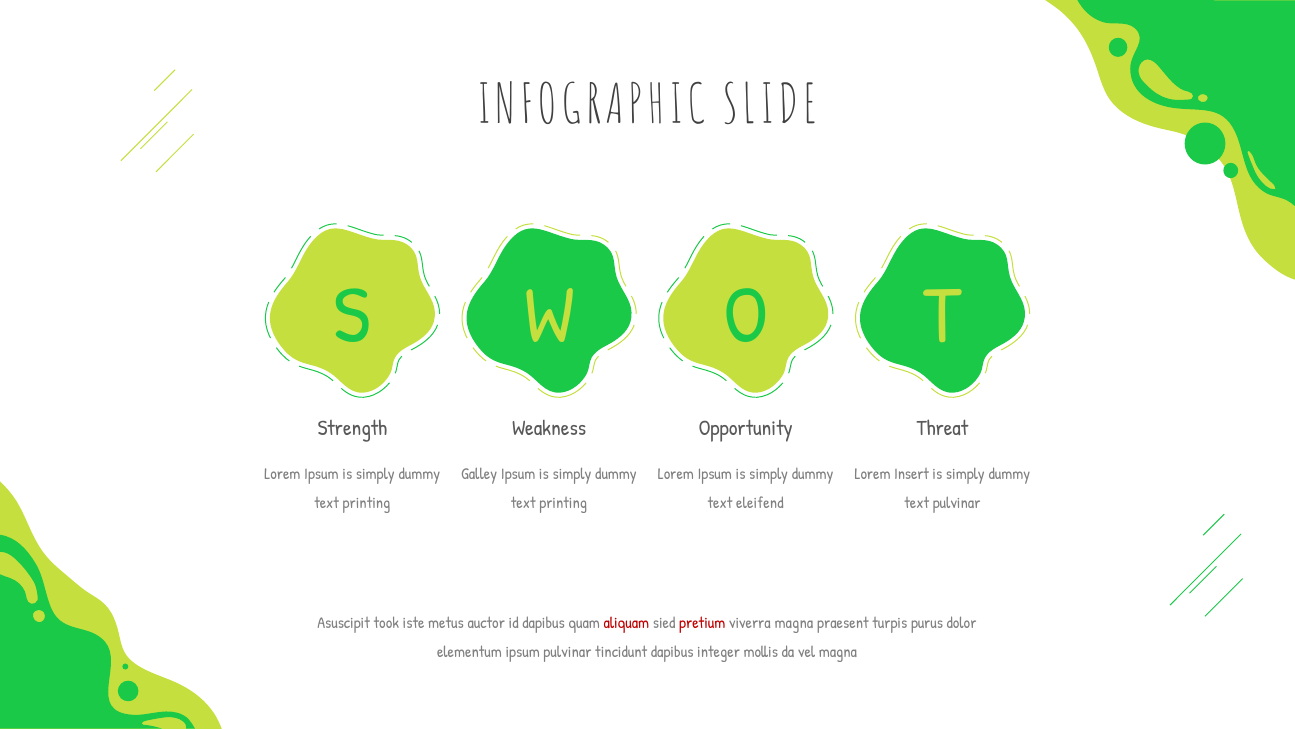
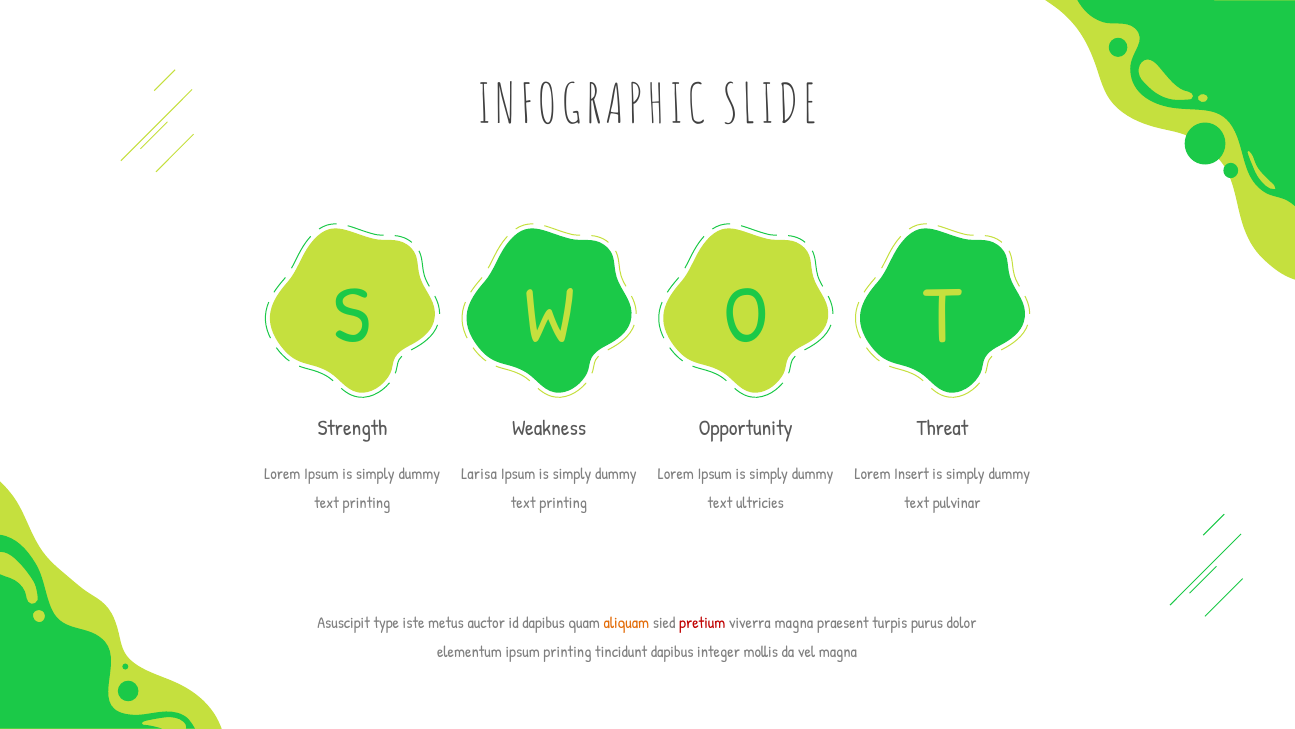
Galley: Galley -> Larisa (479, 474)
eleifend: eleifend -> ultricies (760, 503)
took: took -> type (386, 623)
aliquam colour: red -> orange (626, 623)
ipsum pulvinar: pulvinar -> printing (567, 652)
